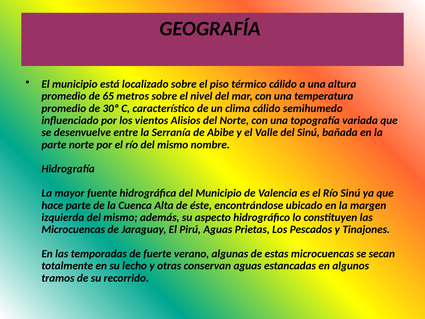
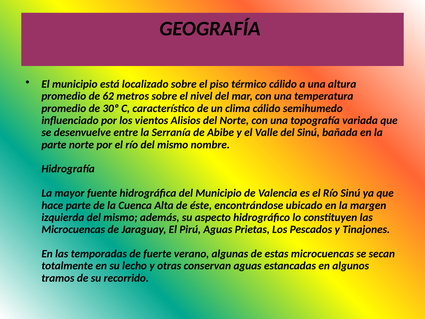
65: 65 -> 62 (108, 96)
